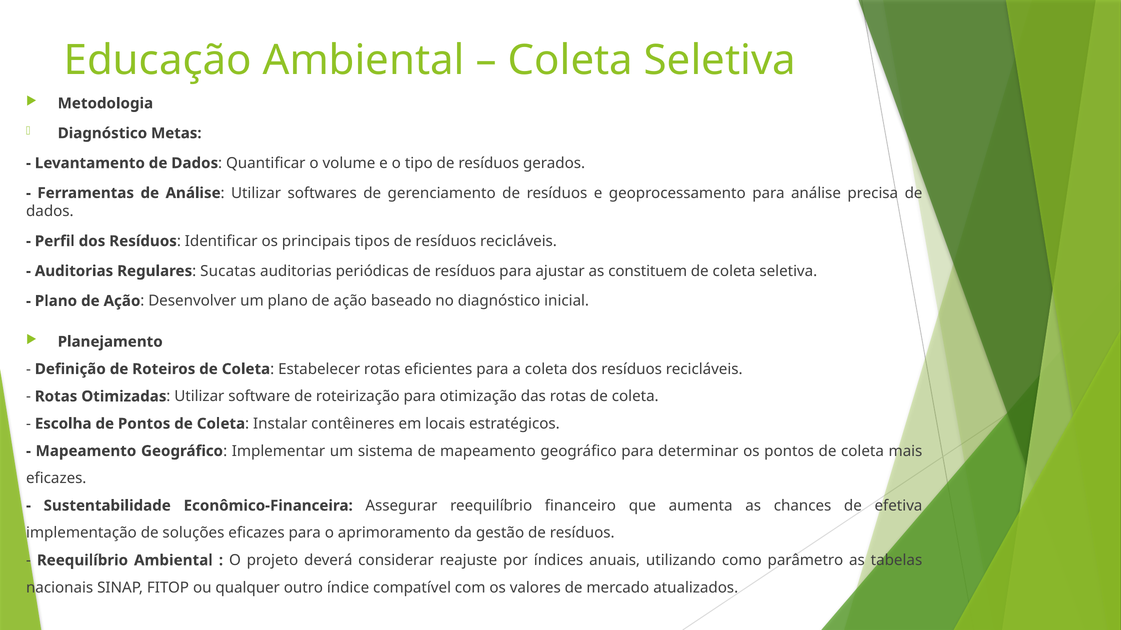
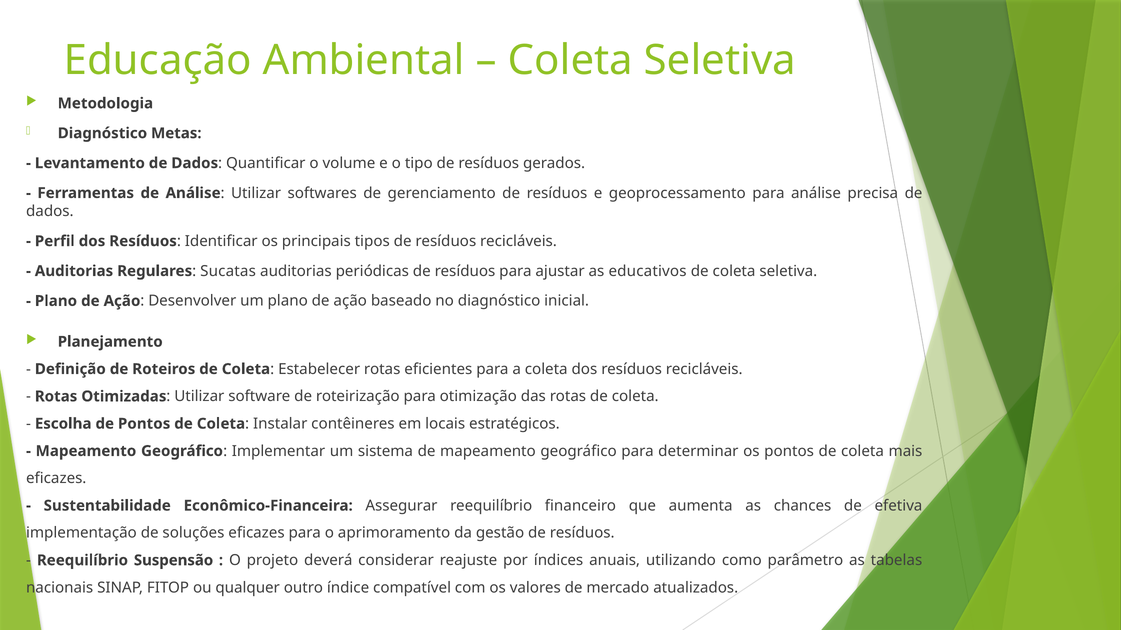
constituem: constituem -> educativos (648, 271)
Reequilíbrio Ambiental: Ambiental -> Suspensão (174, 561)
